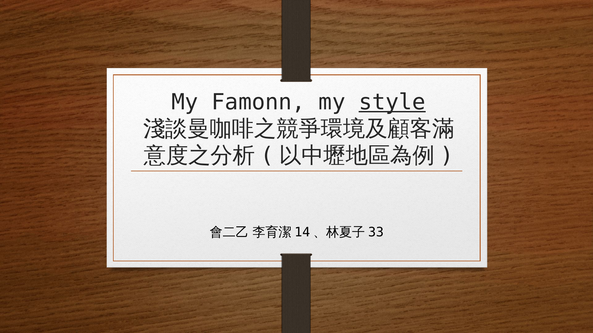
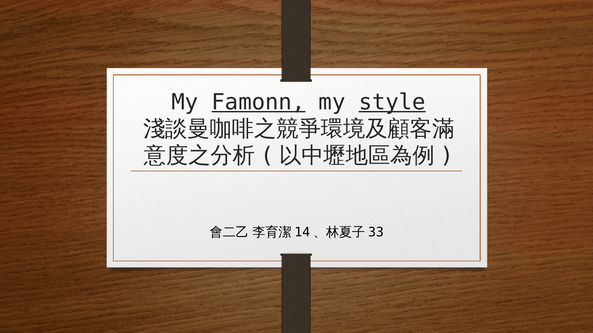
Famonn underline: none -> present (258, 102)
